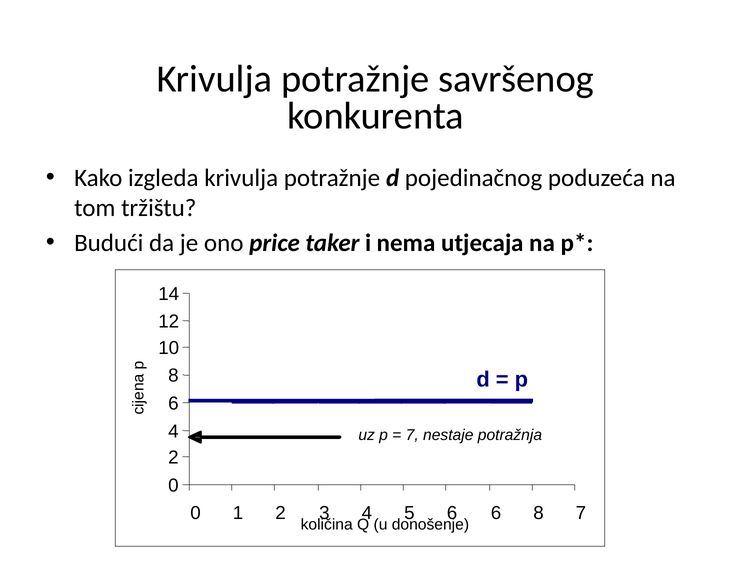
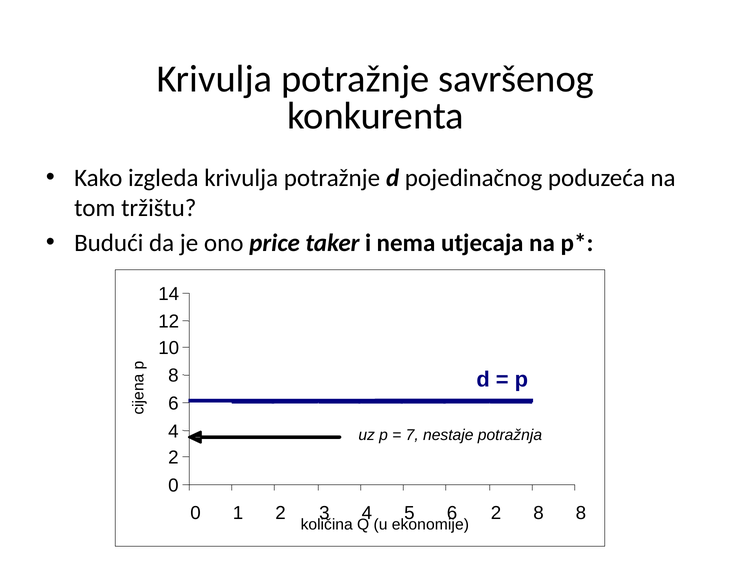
6 6: 6 -> 2 (496, 514)
8 7: 7 -> 8 (581, 514)
donošenje: donošenje -> ekonomije (430, 525)
